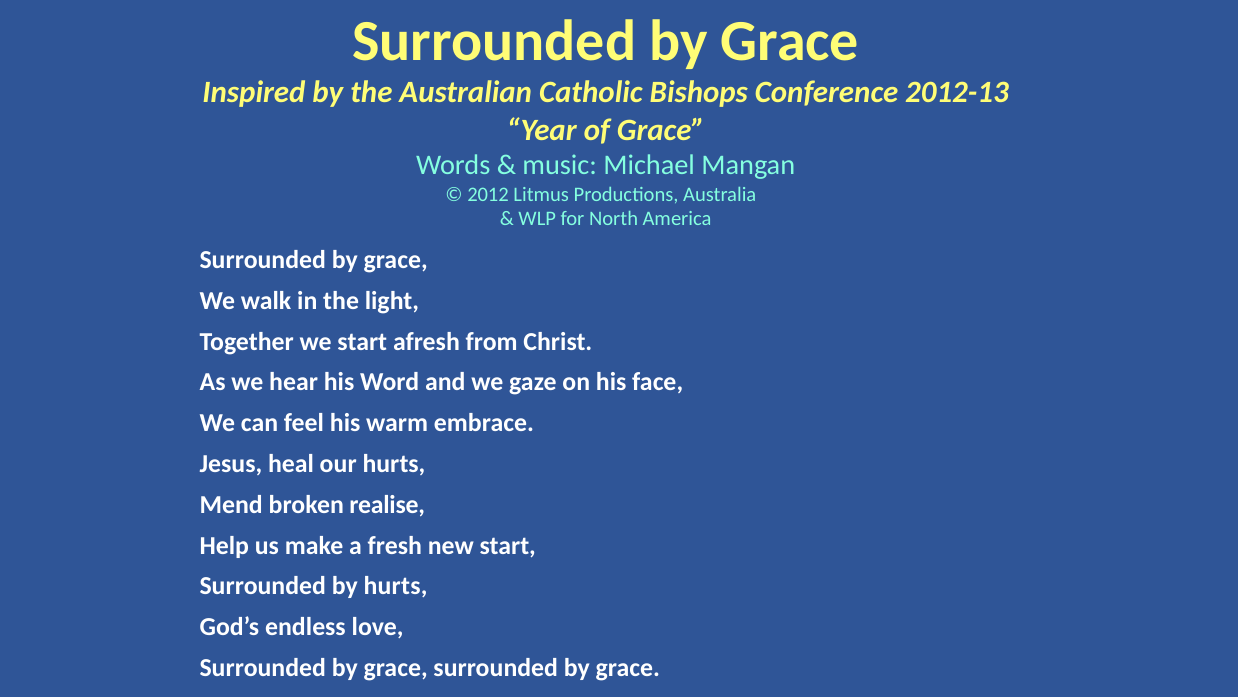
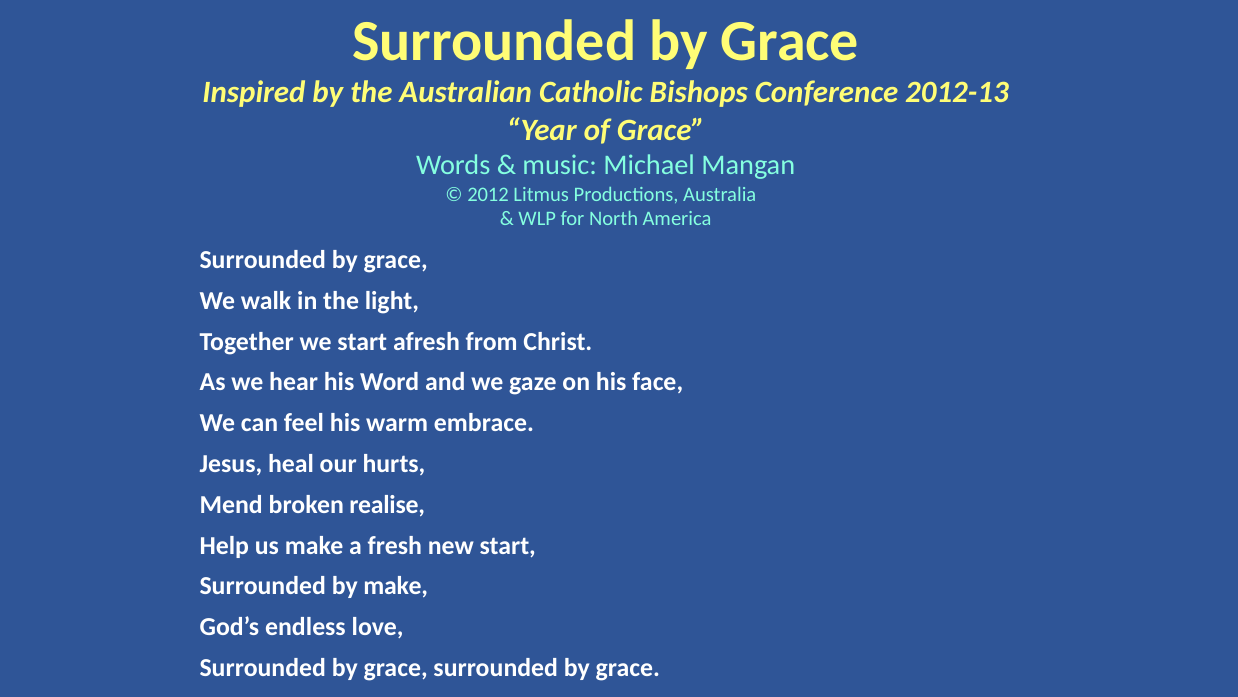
by hurts: hurts -> make (396, 586)
